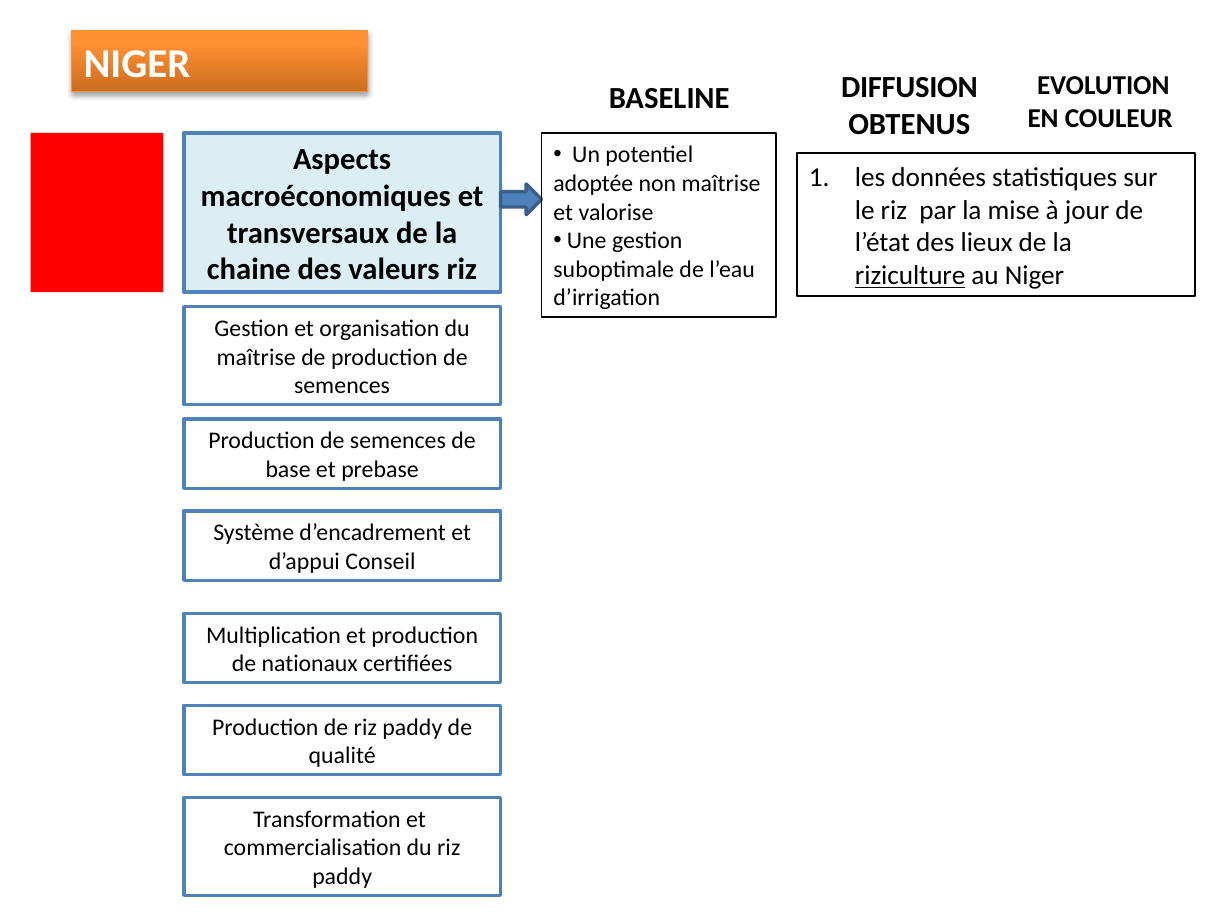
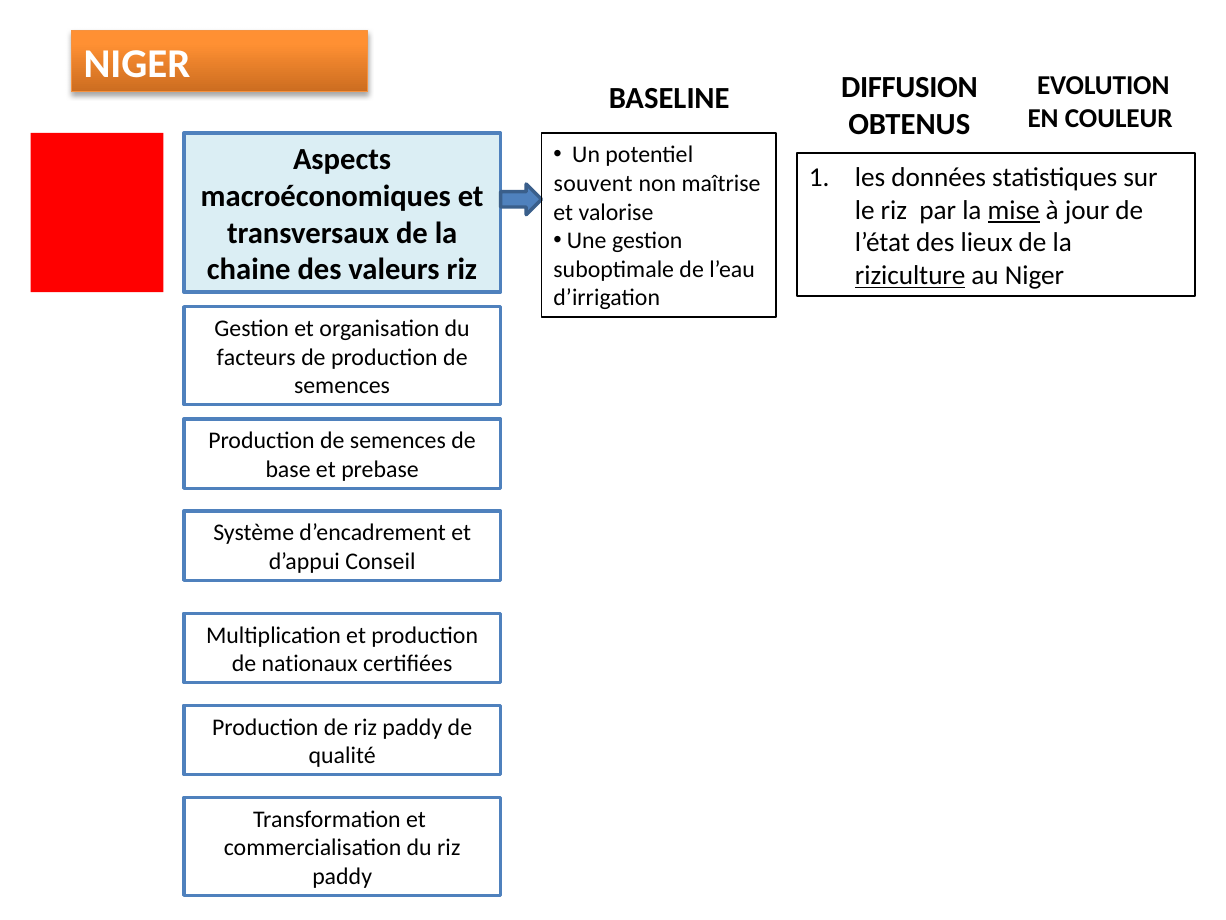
adoptée: adoptée -> souvent (593, 183)
mise underline: none -> present (1014, 210)
maîtrise: maîtrise -> facteurs (256, 357)
